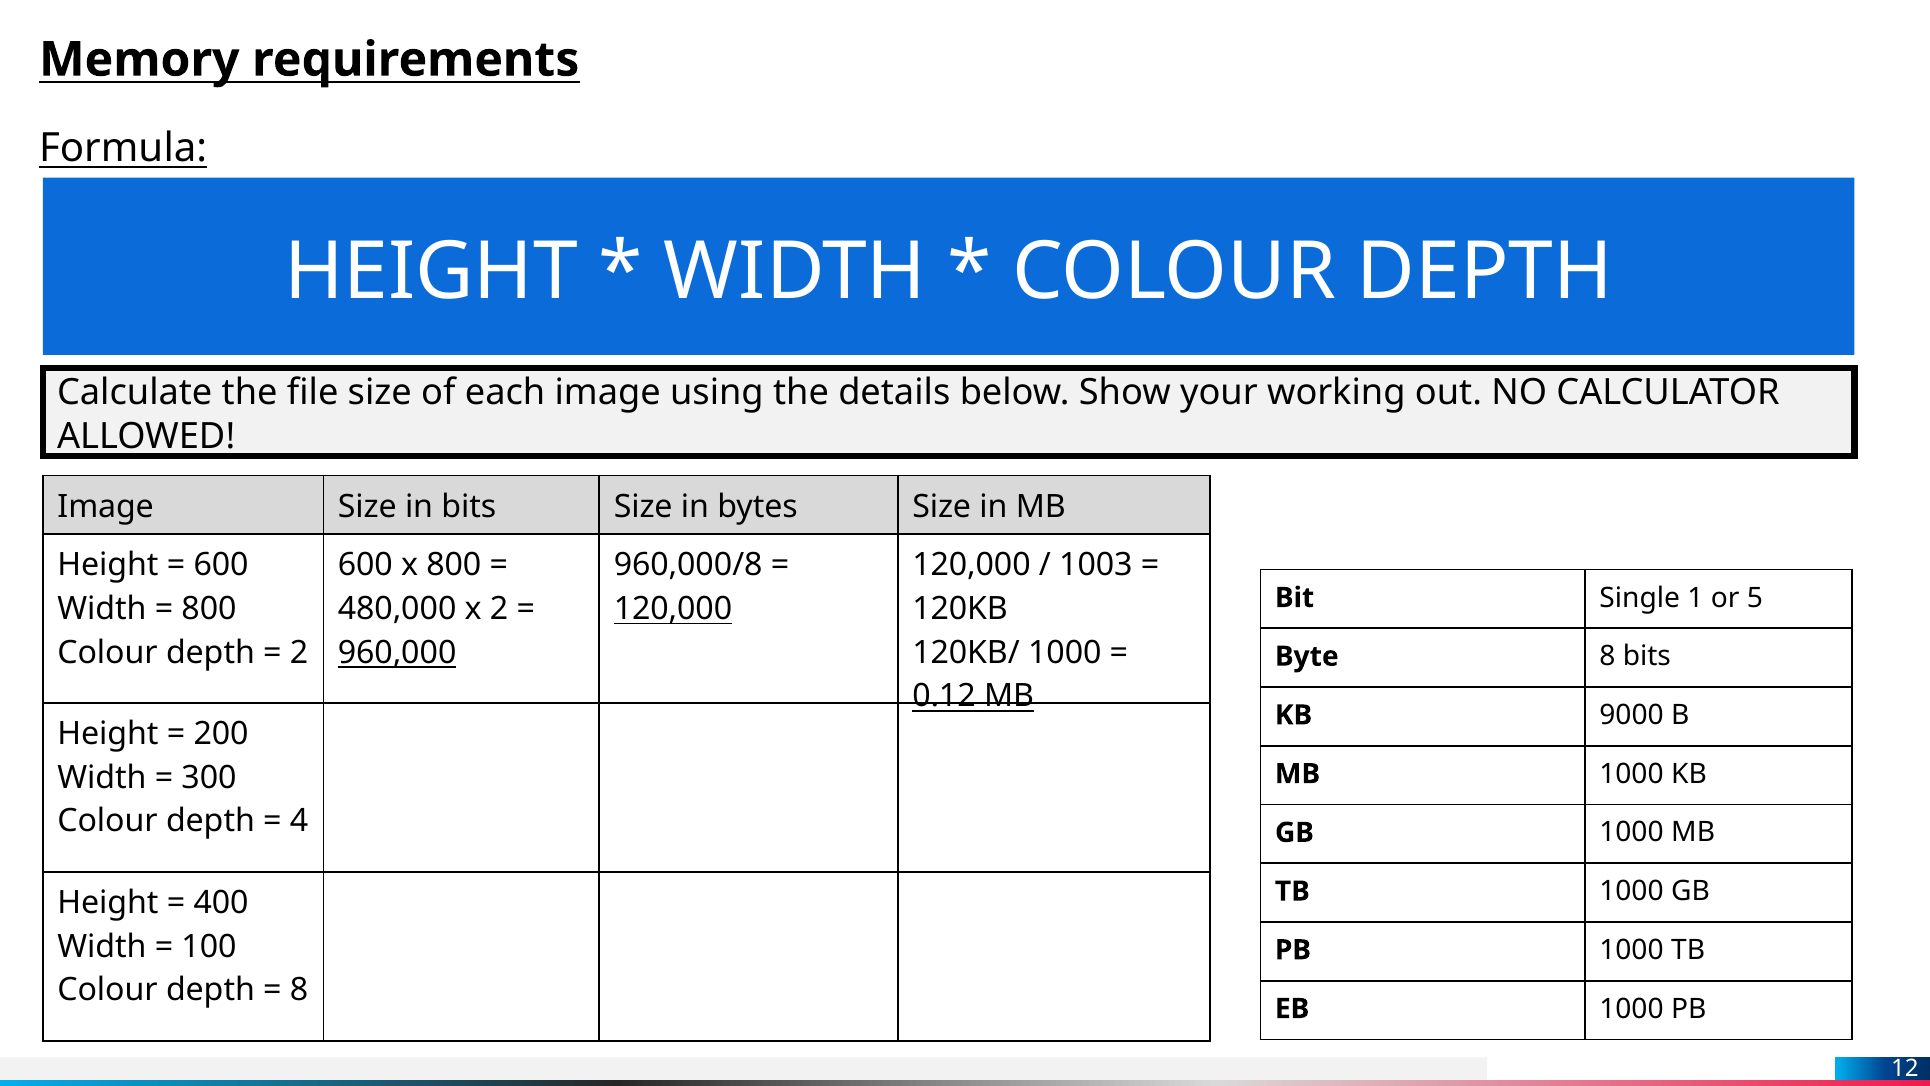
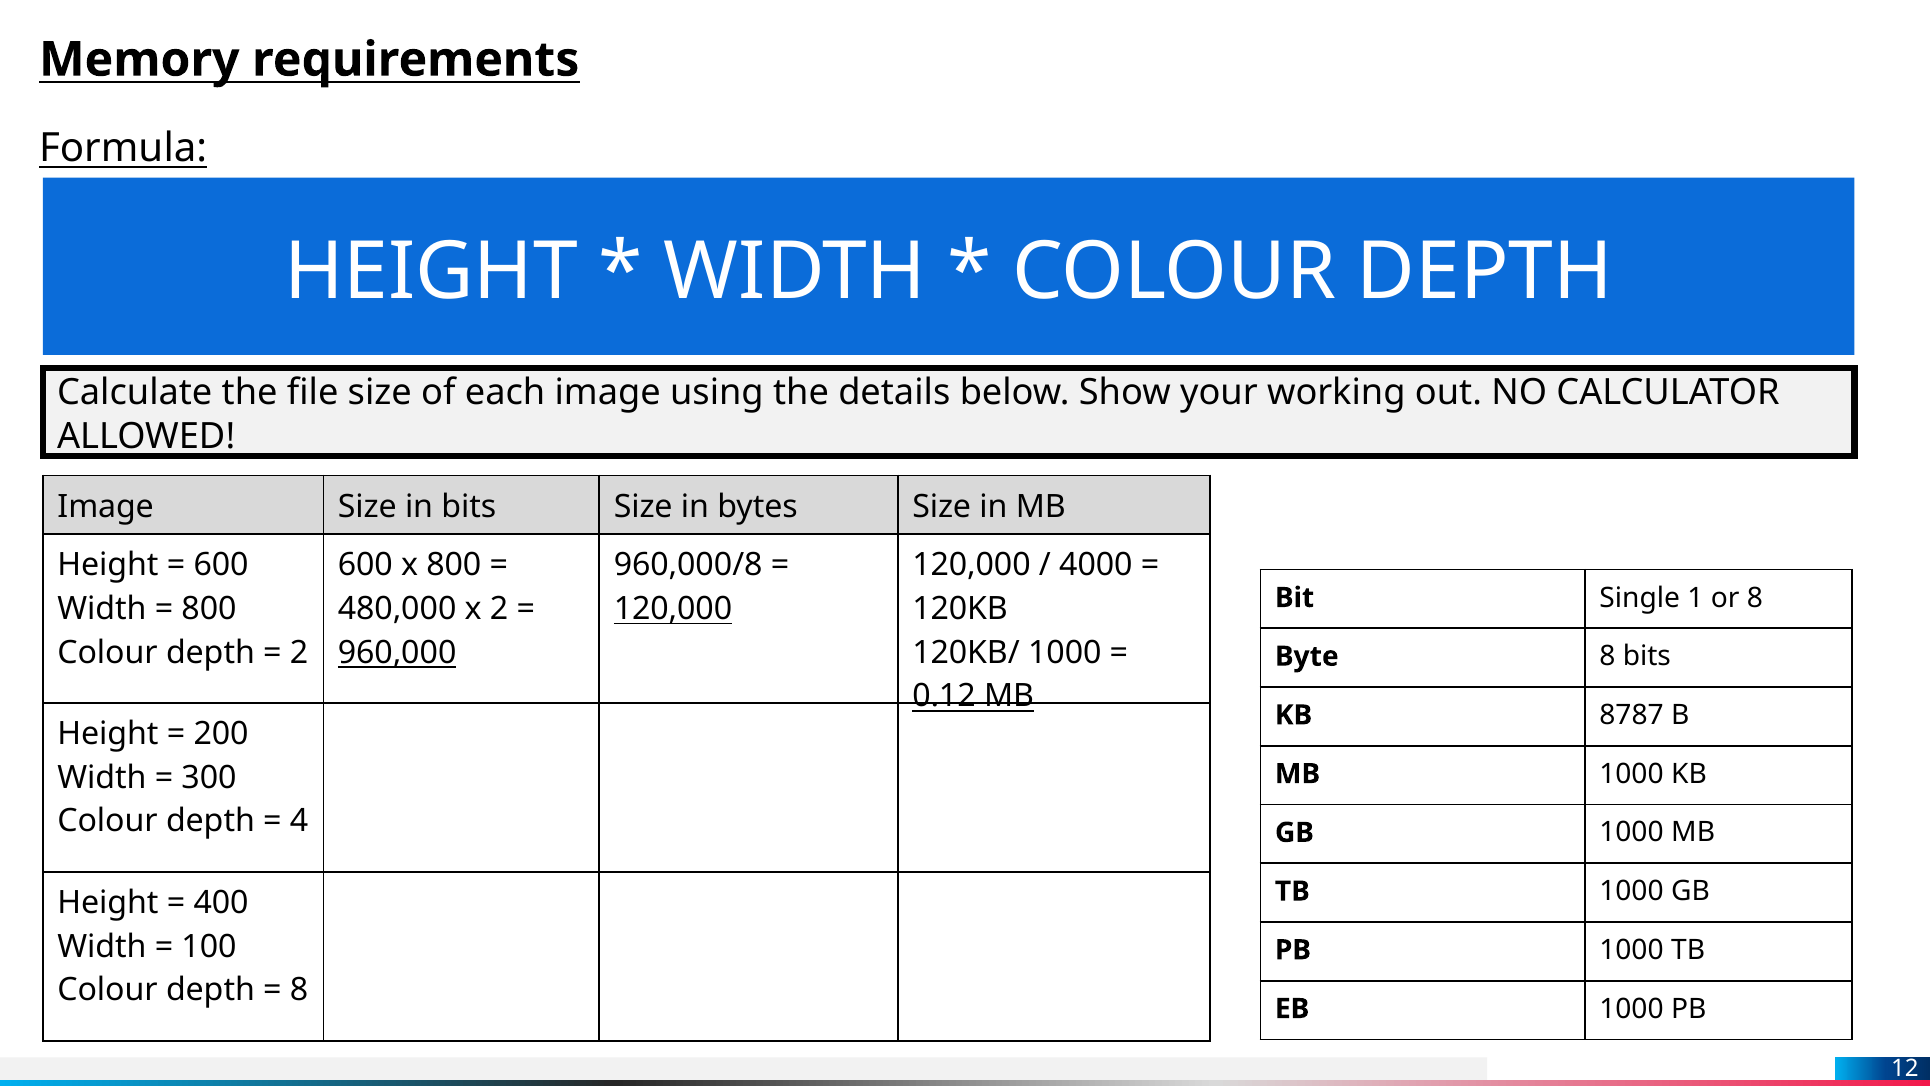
1003: 1003 -> 4000 (1096, 565)
or 5: 5 -> 8 (1755, 598)
9000: 9000 -> 8787 (1632, 715)
